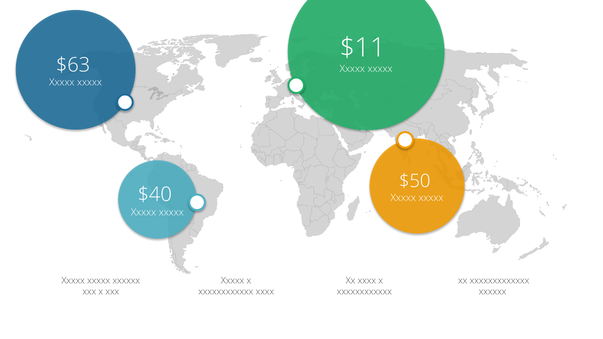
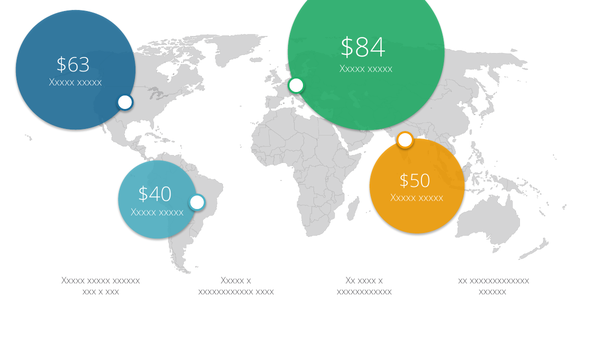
$11: $11 -> $84 (363, 48)
